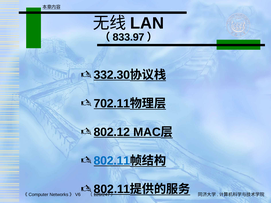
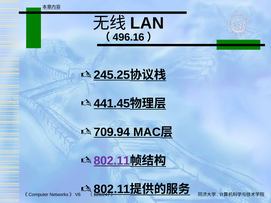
833.97: 833.97 -> 496.16 (129, 37)
332.30: 332.30 -> 245.25 (112, 75)
702.11: 702.11 -> 441.45 (112, 104)
802.12: 802.12 -> 709.94 (112, 132)
802.11 colour: blue -> purple (112, 161)
